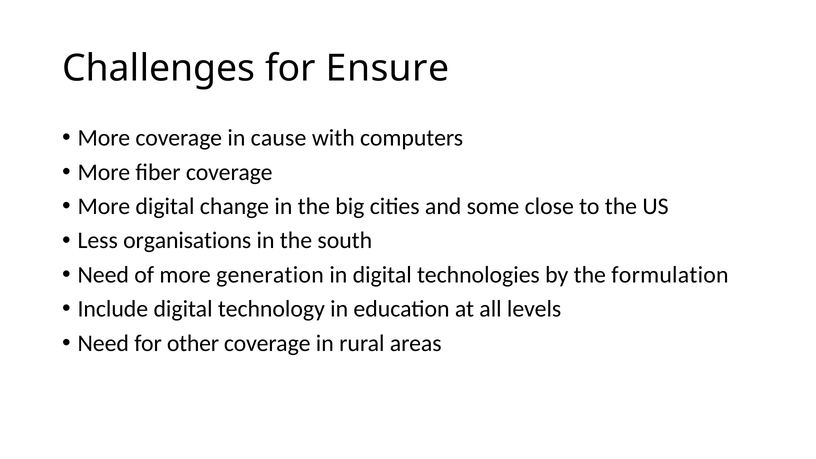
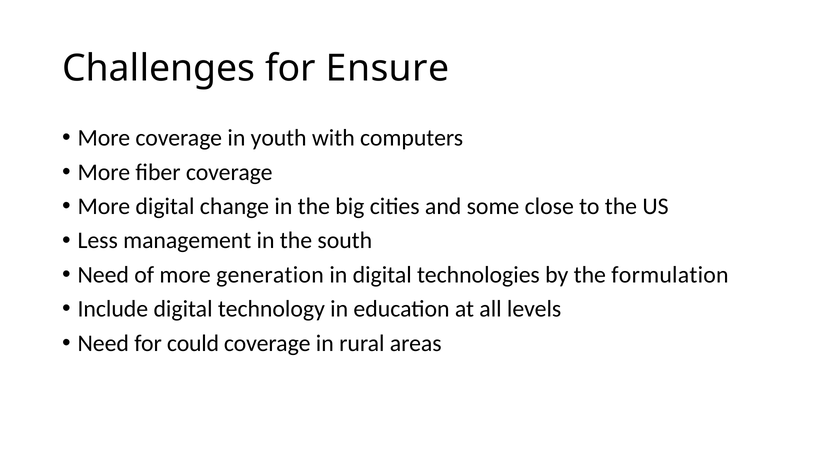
cause: cause -> youth (279, 138)
organisations: organisations -> management (187, 241)
other: other -> could (193, 343)
